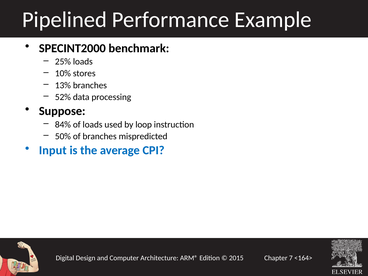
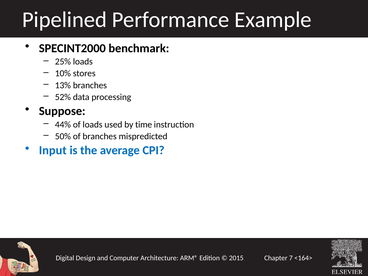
84%: 84% -> 44% (63, 124)
loop: loop -> time (144, 124)
